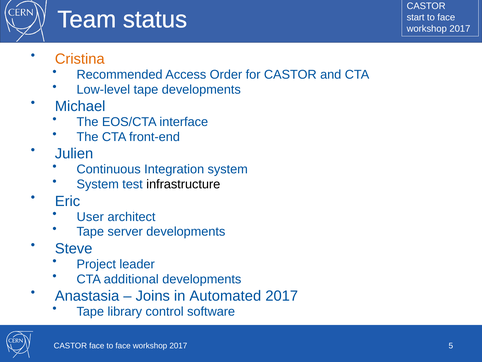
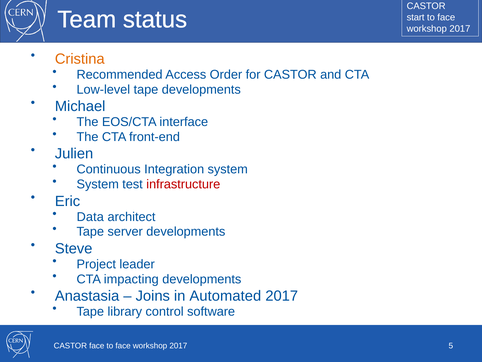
infrastructure colour: black -> red (183, 184)
User: User -> Data (90, 216)
additional: additional -> impacting (131, 279)
